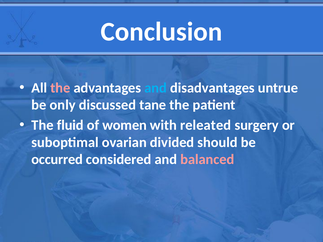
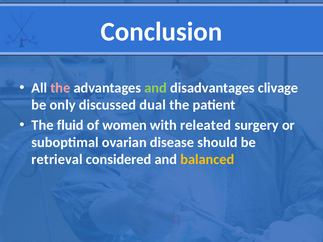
and colour: light blue -> light green (156, 88)
untrue: untrue -> clivage (278, 88)
tane: tane -> dual (153, 105)
divided: divided -> disease (172, 142)
occurred: occurred -> retrieval (57, 160)
balanced colour: pink -> yellow (207, 160)
